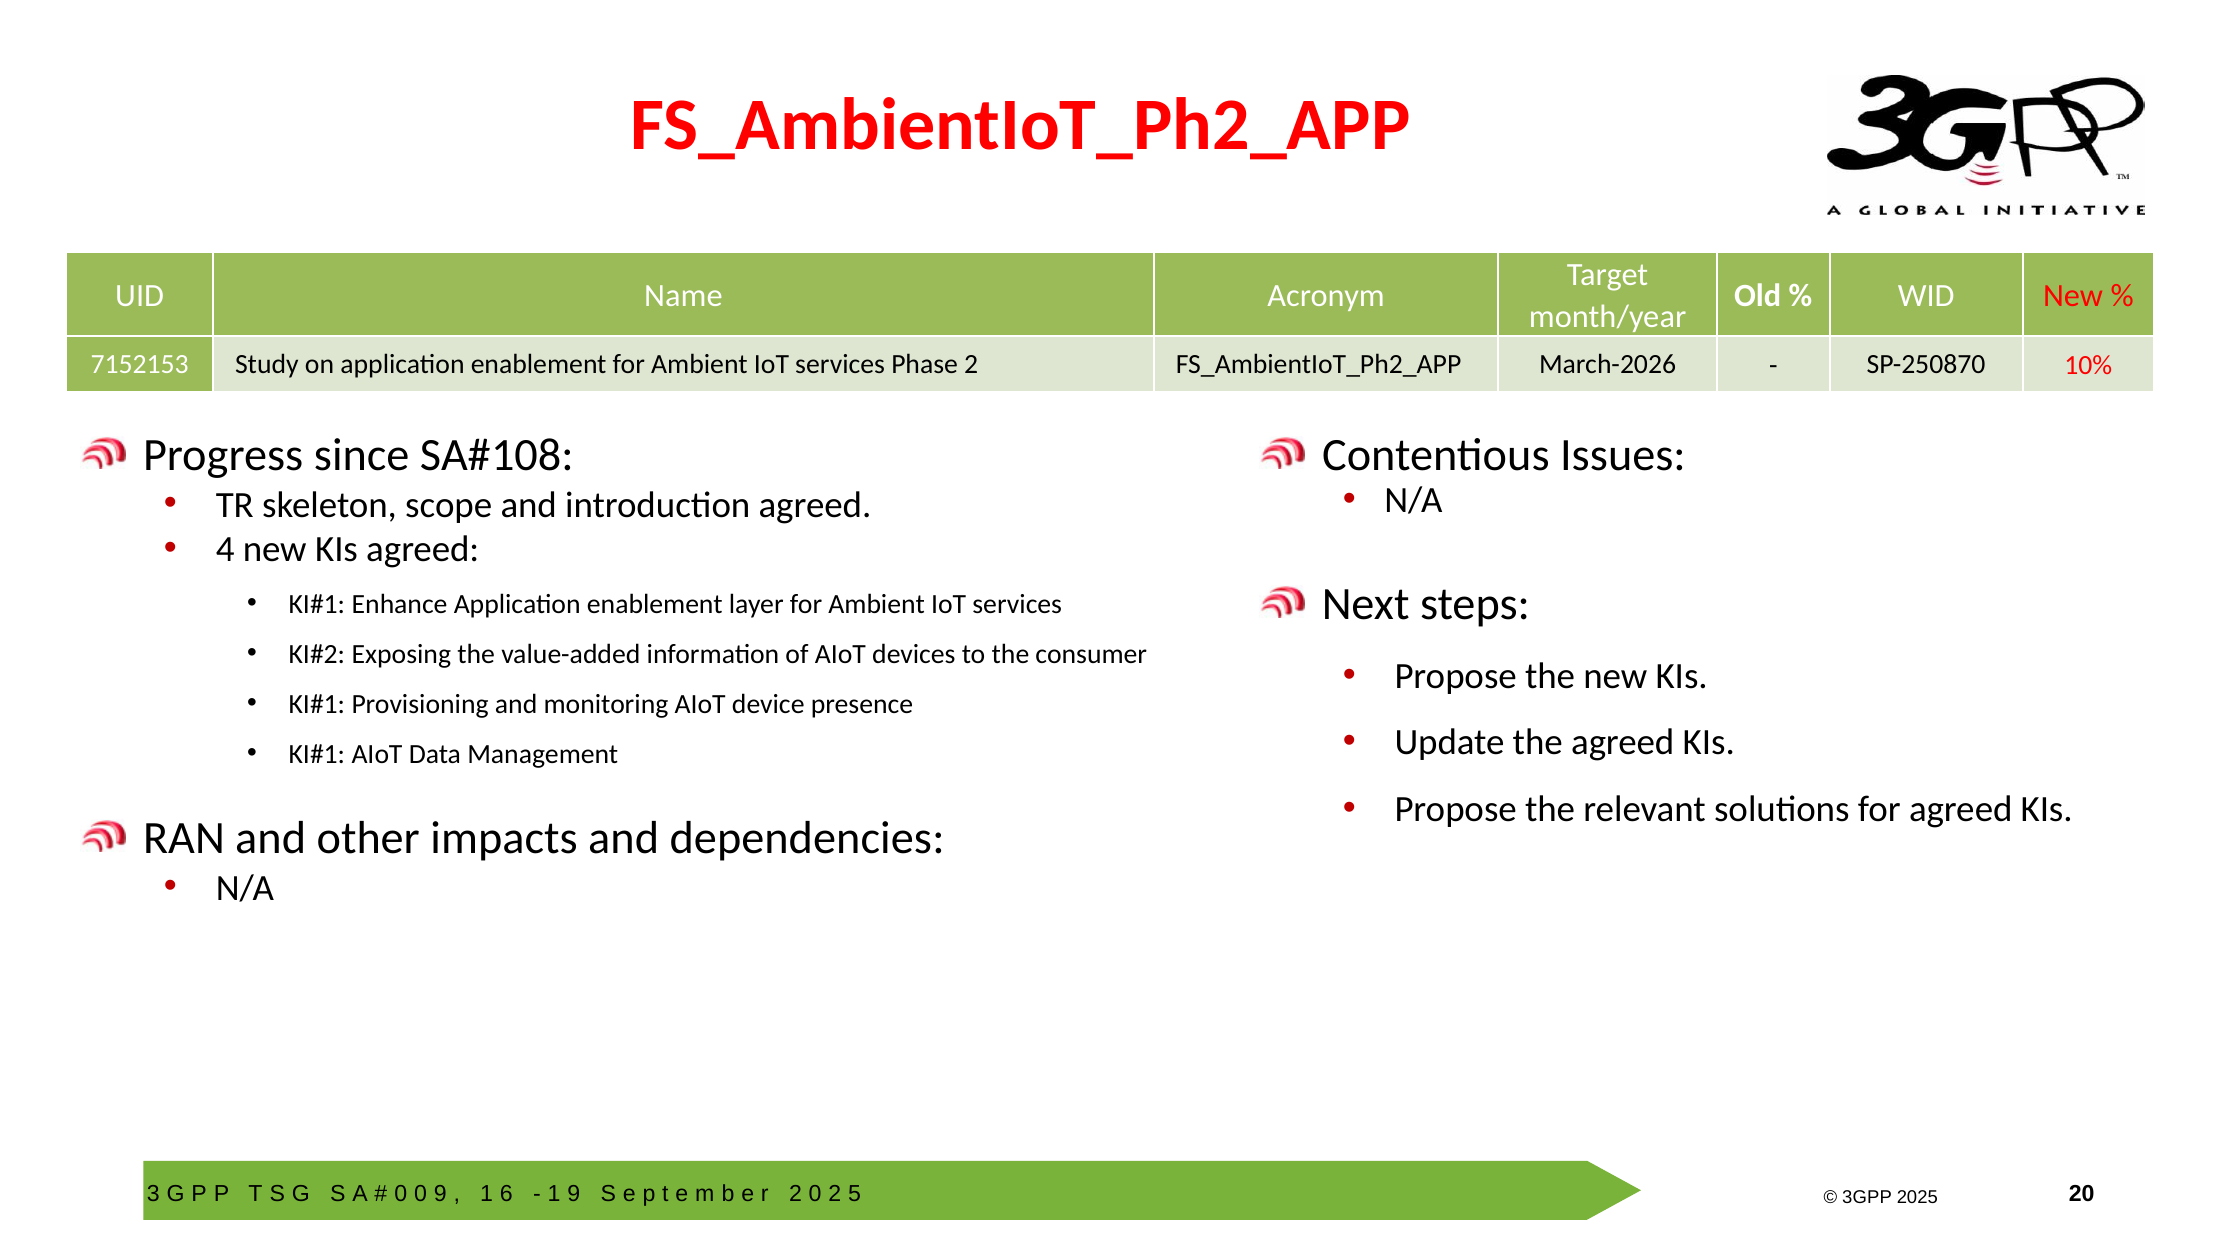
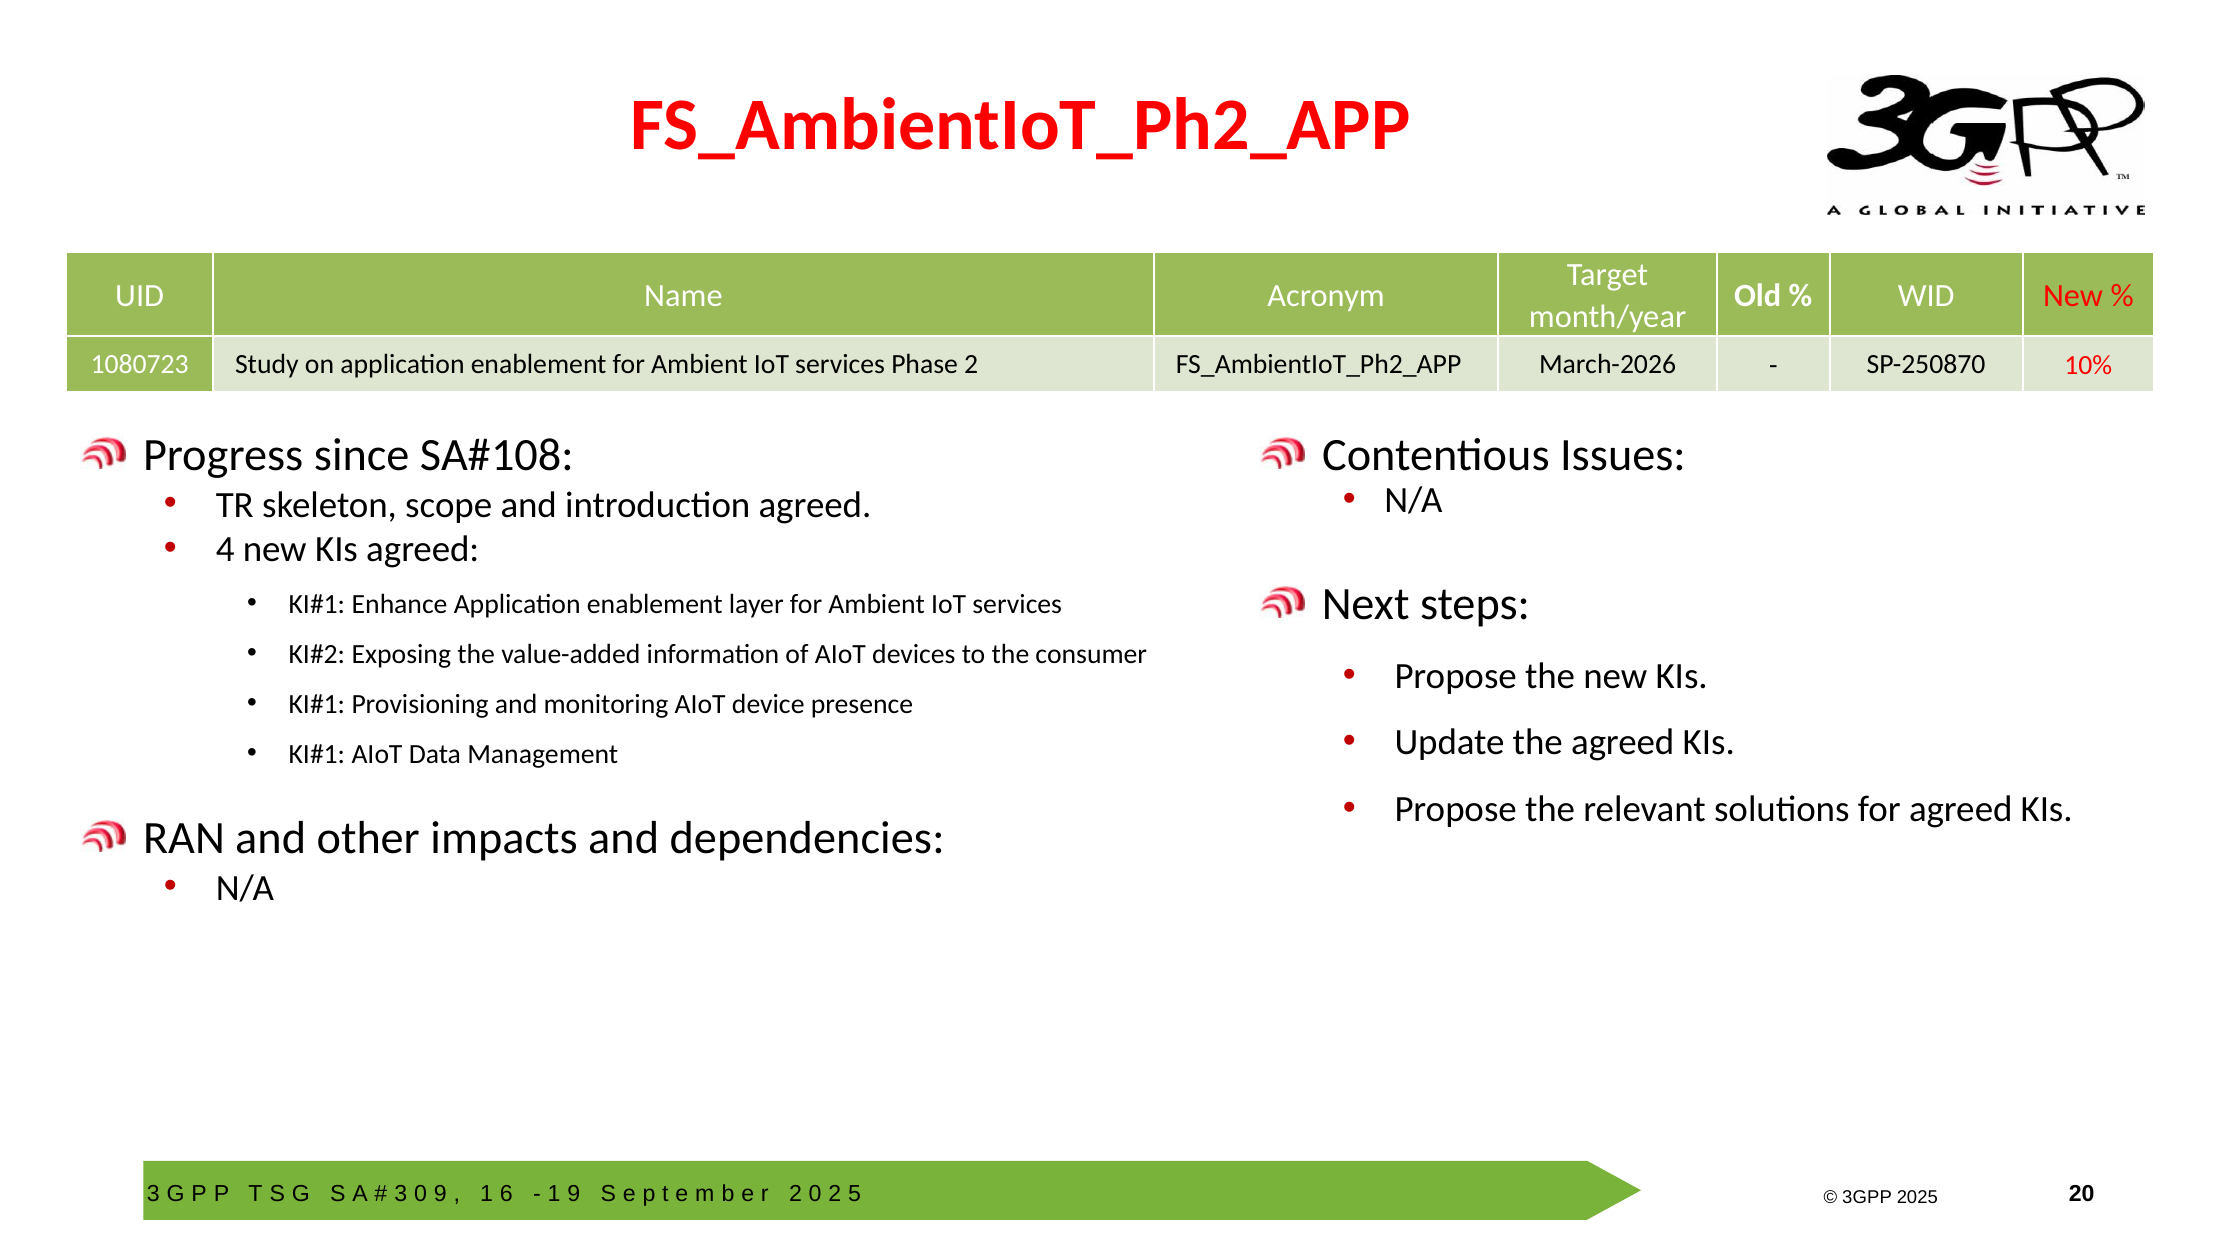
7152153: 7152153 -> 1080723 (140, 364)
0: 0 -> 3 (401, 1194)
